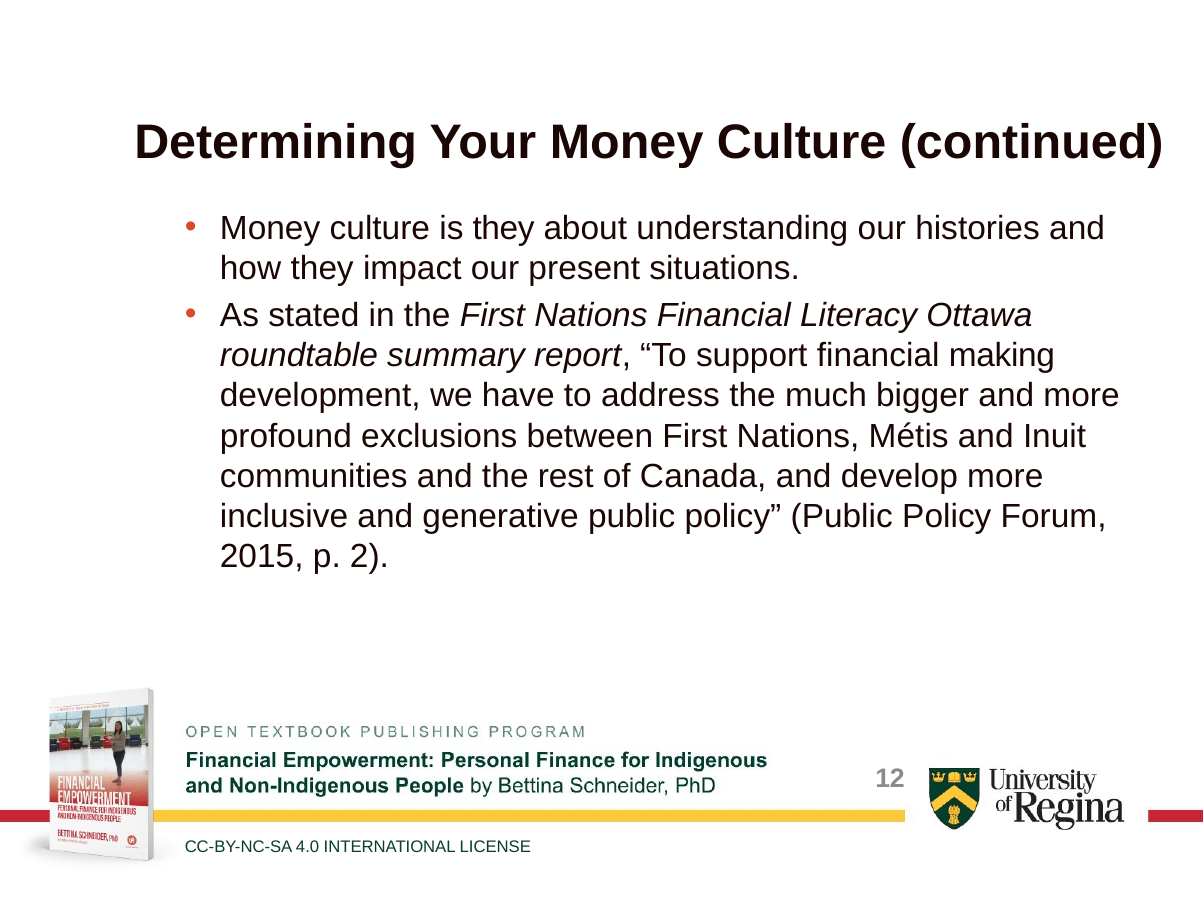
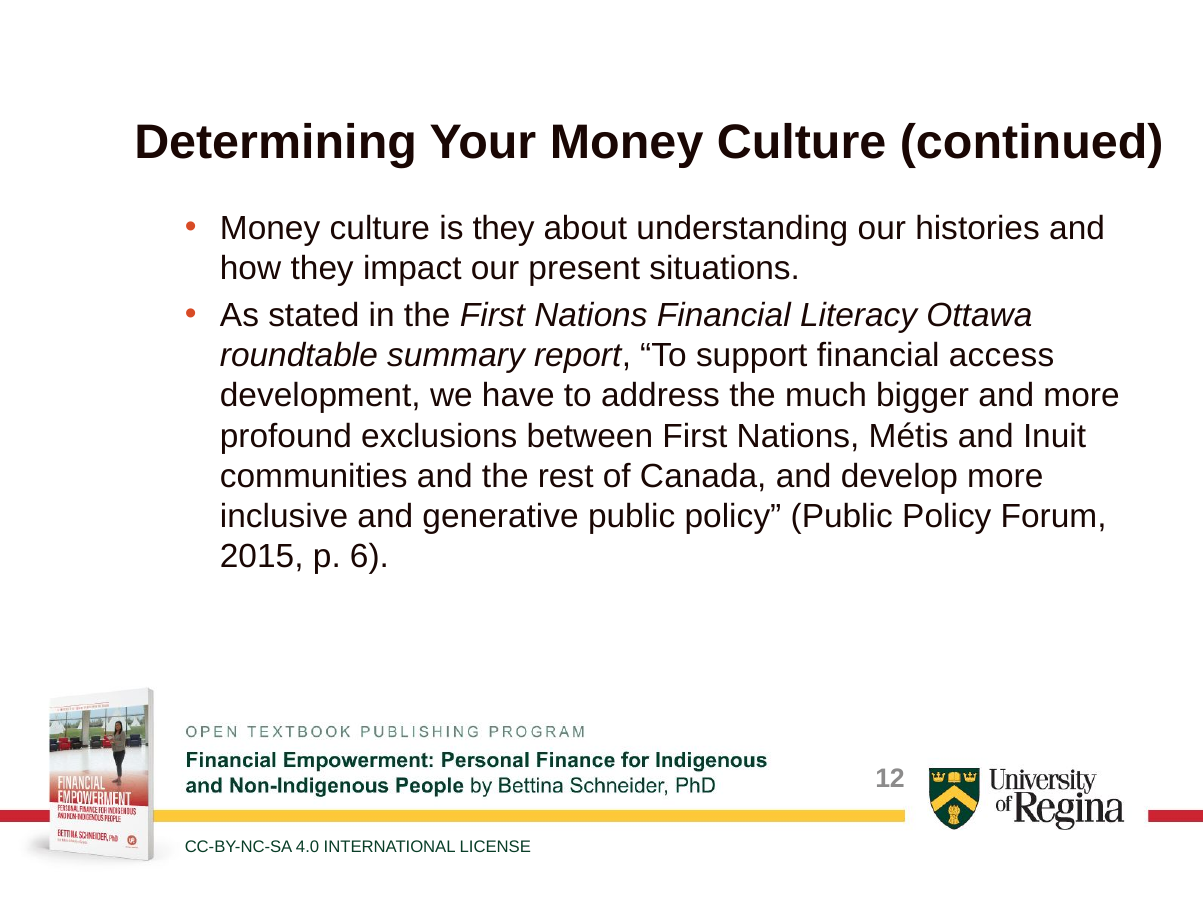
making: making -> access (1002, 356)
2: 2 -> 6 (369, 557)
